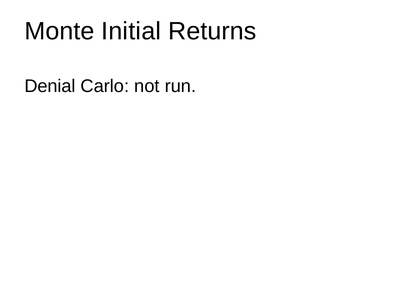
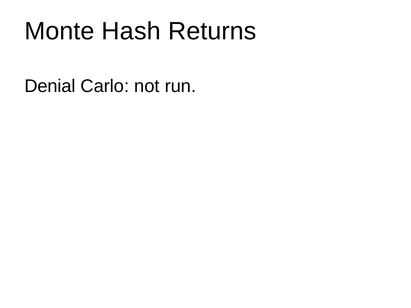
Initial: Initial -> Hash (131, 31)
